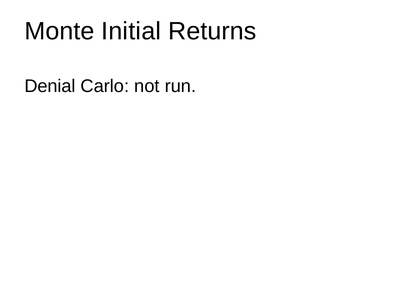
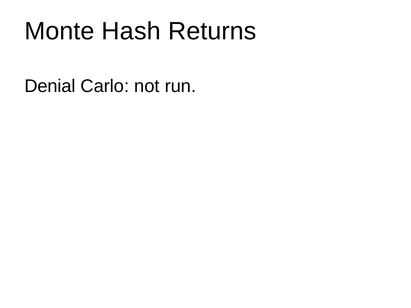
Initial: Initial -> Hash (131, 31)
